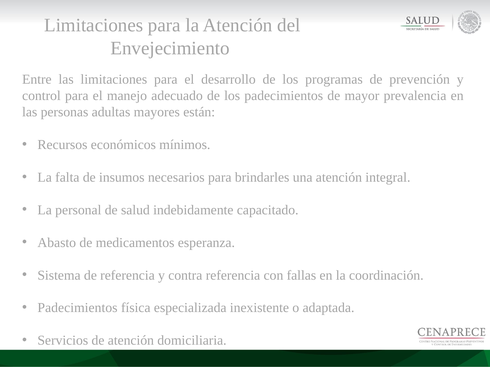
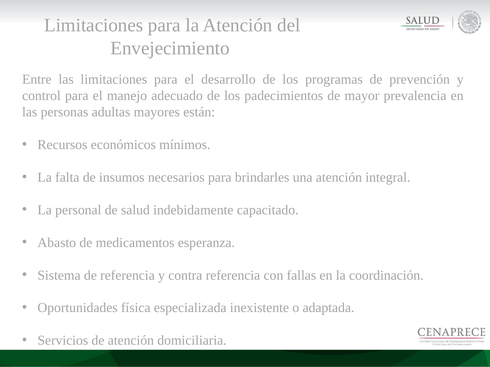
Padecimientos: Padecimientos -> Oportunidades (78, 308)
